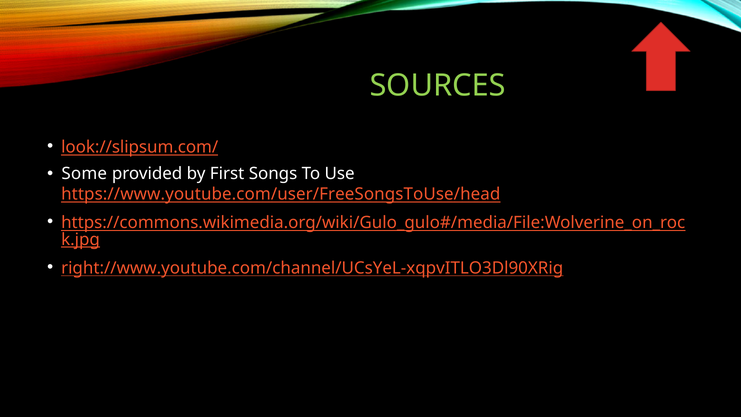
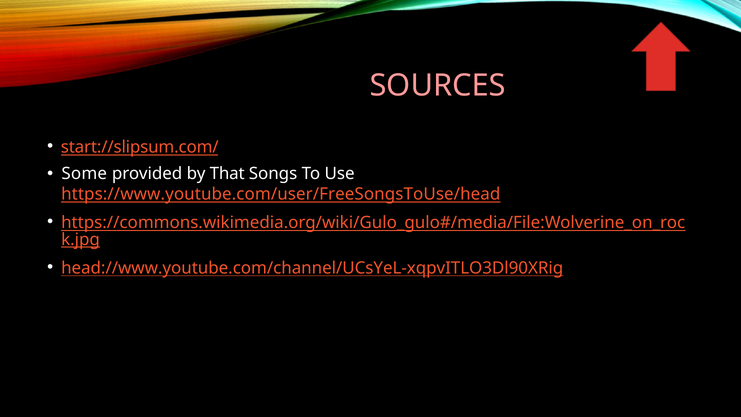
SOURCES colour: light green -> pink (438, 86)
look://slipsum.com/: look://slipsum.com/ -> start://slipsum.com/ (140, 147)
First: First -> That (227, 174)
right://www.youtube.com/channel/UCsYeL-xqpvITLO3Dl90XRig: right://www.youtube.com/channel/UCsYeL-xqpvITLO3Dl90XRig -> head://www.youtube.com/channel/UCsYeL-xqpvITLO3Dl90XRig (312, 268)
